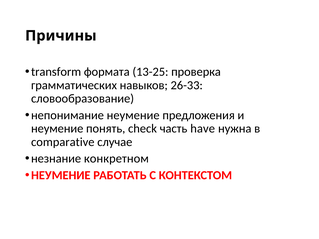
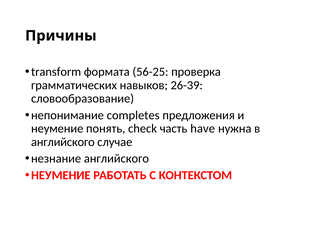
13-25: 13-25 -> 56-25 (150, 72)
26-33: 26-33 -> 26-39 (187, 85)
непонимание неумение: неумение -> completes (133, 115)
comparative: comparative -> английского (63, 142)
незнание конкретном: конкретном -> английского (116, 159)
